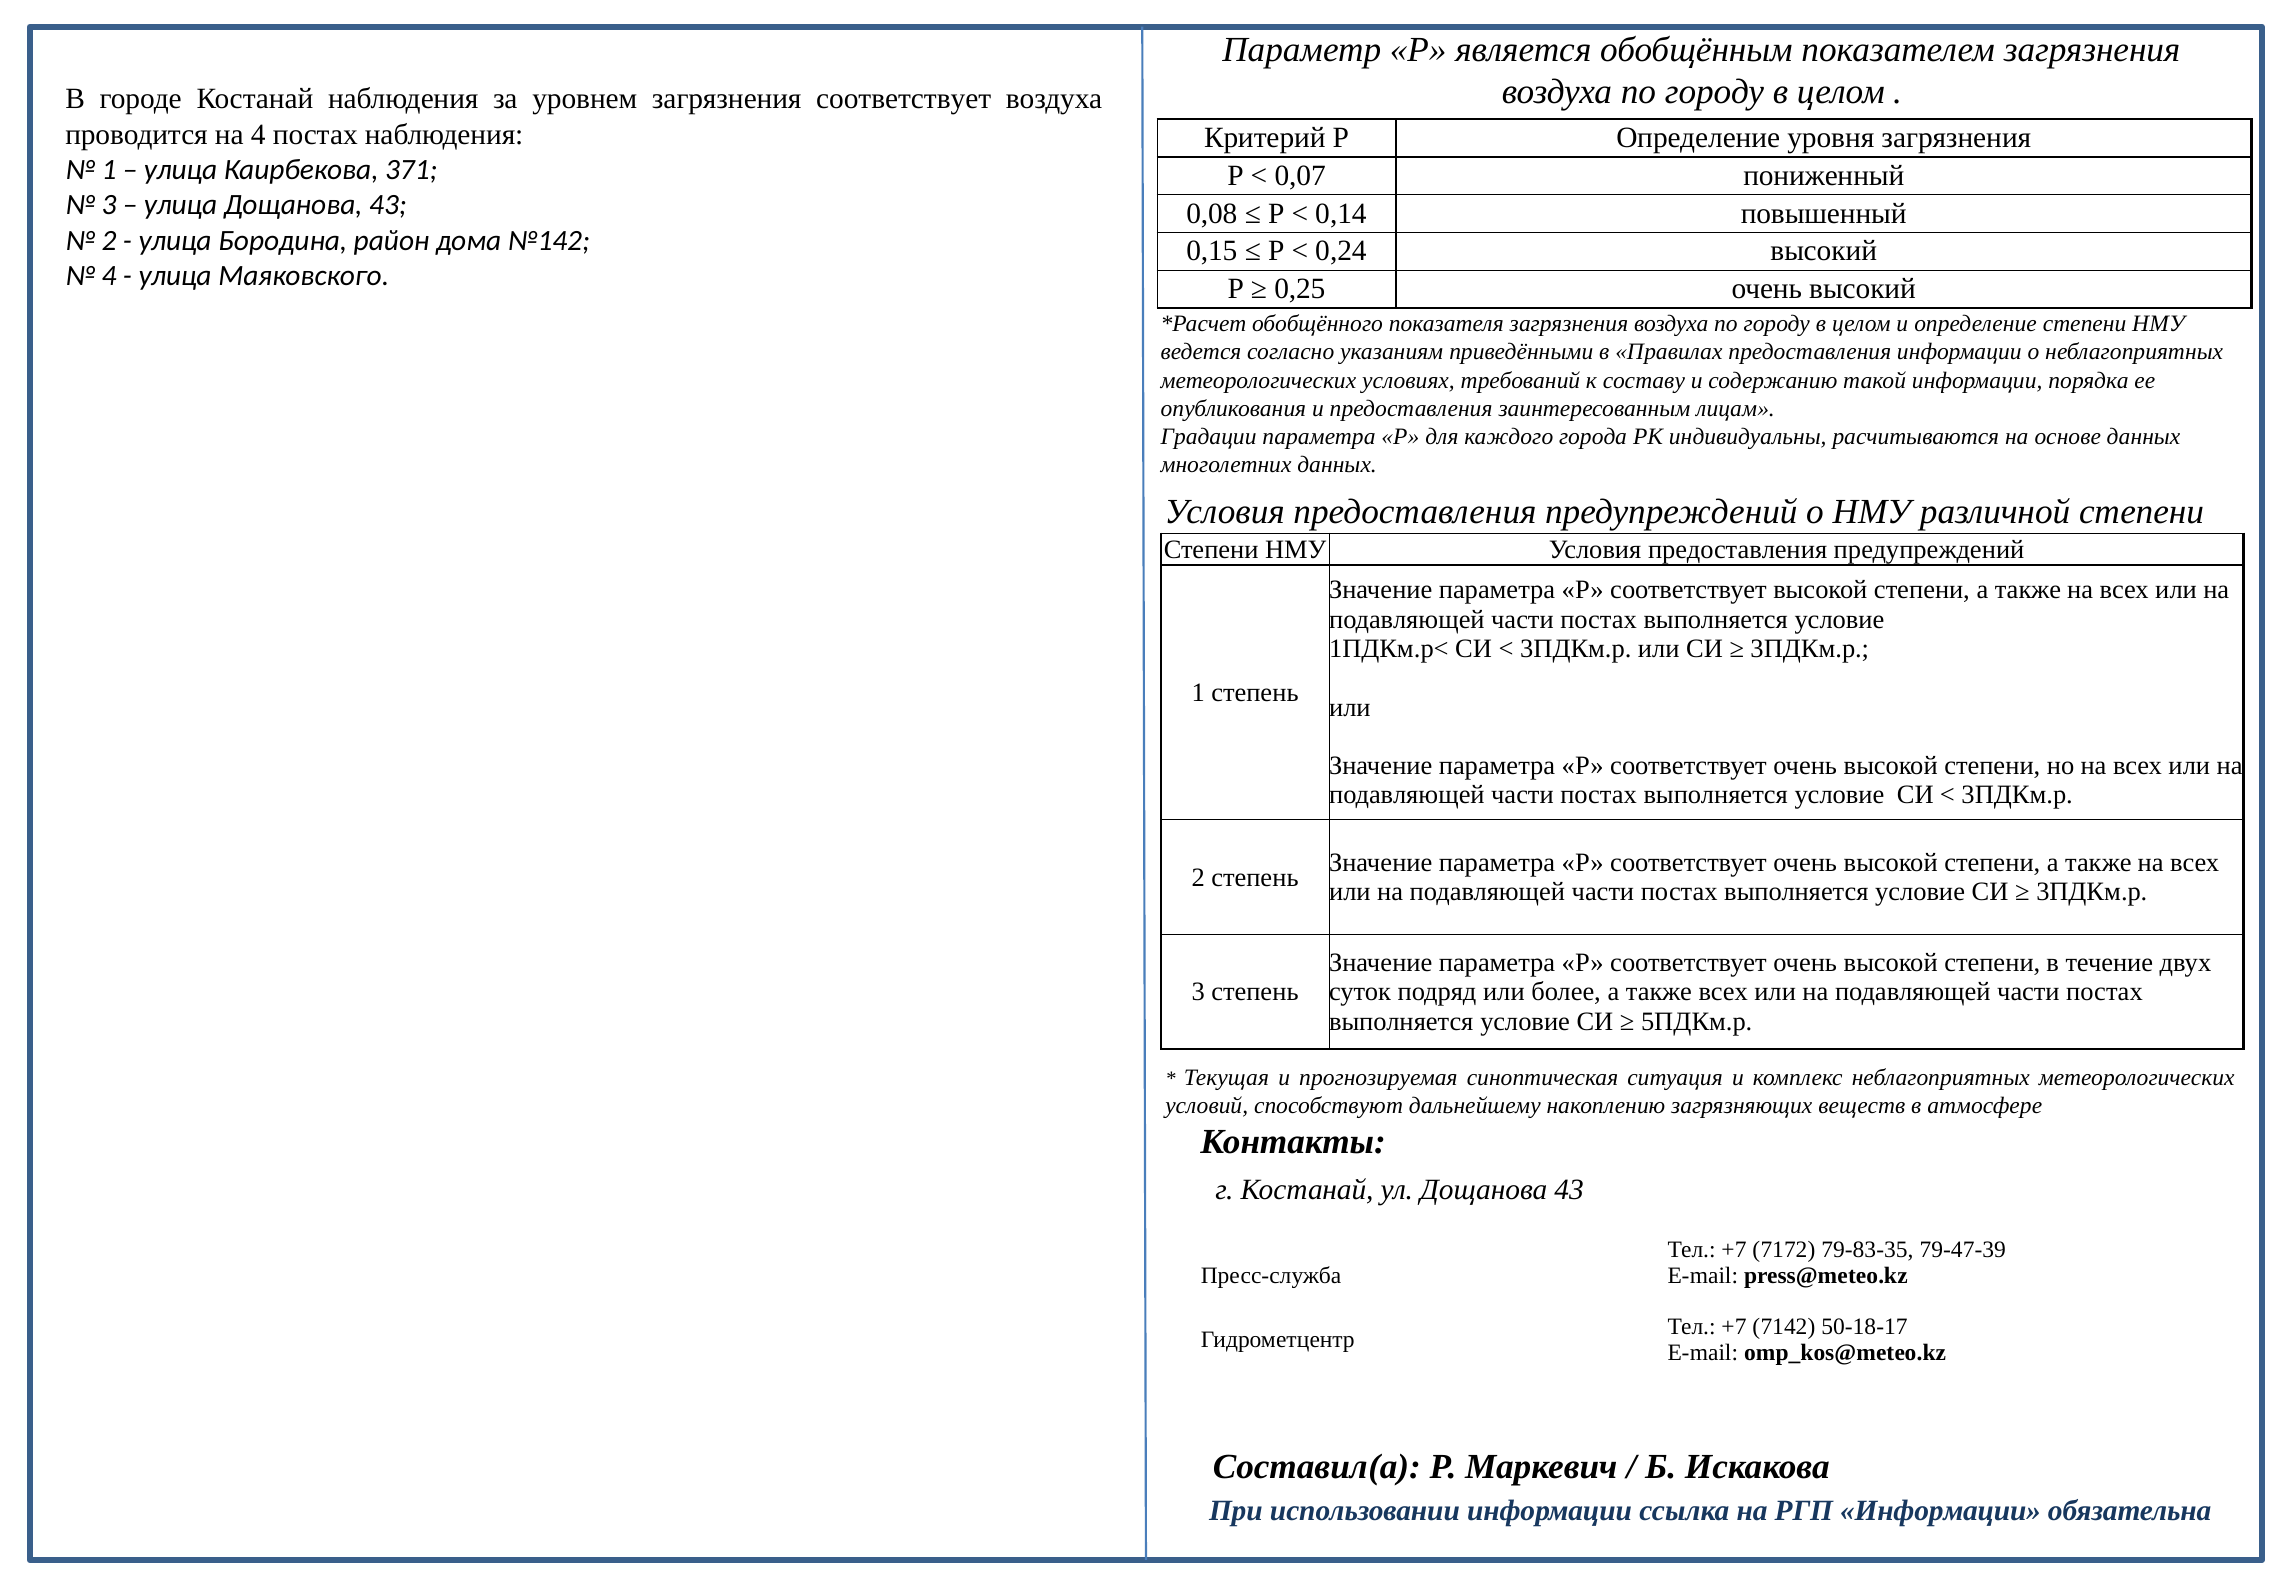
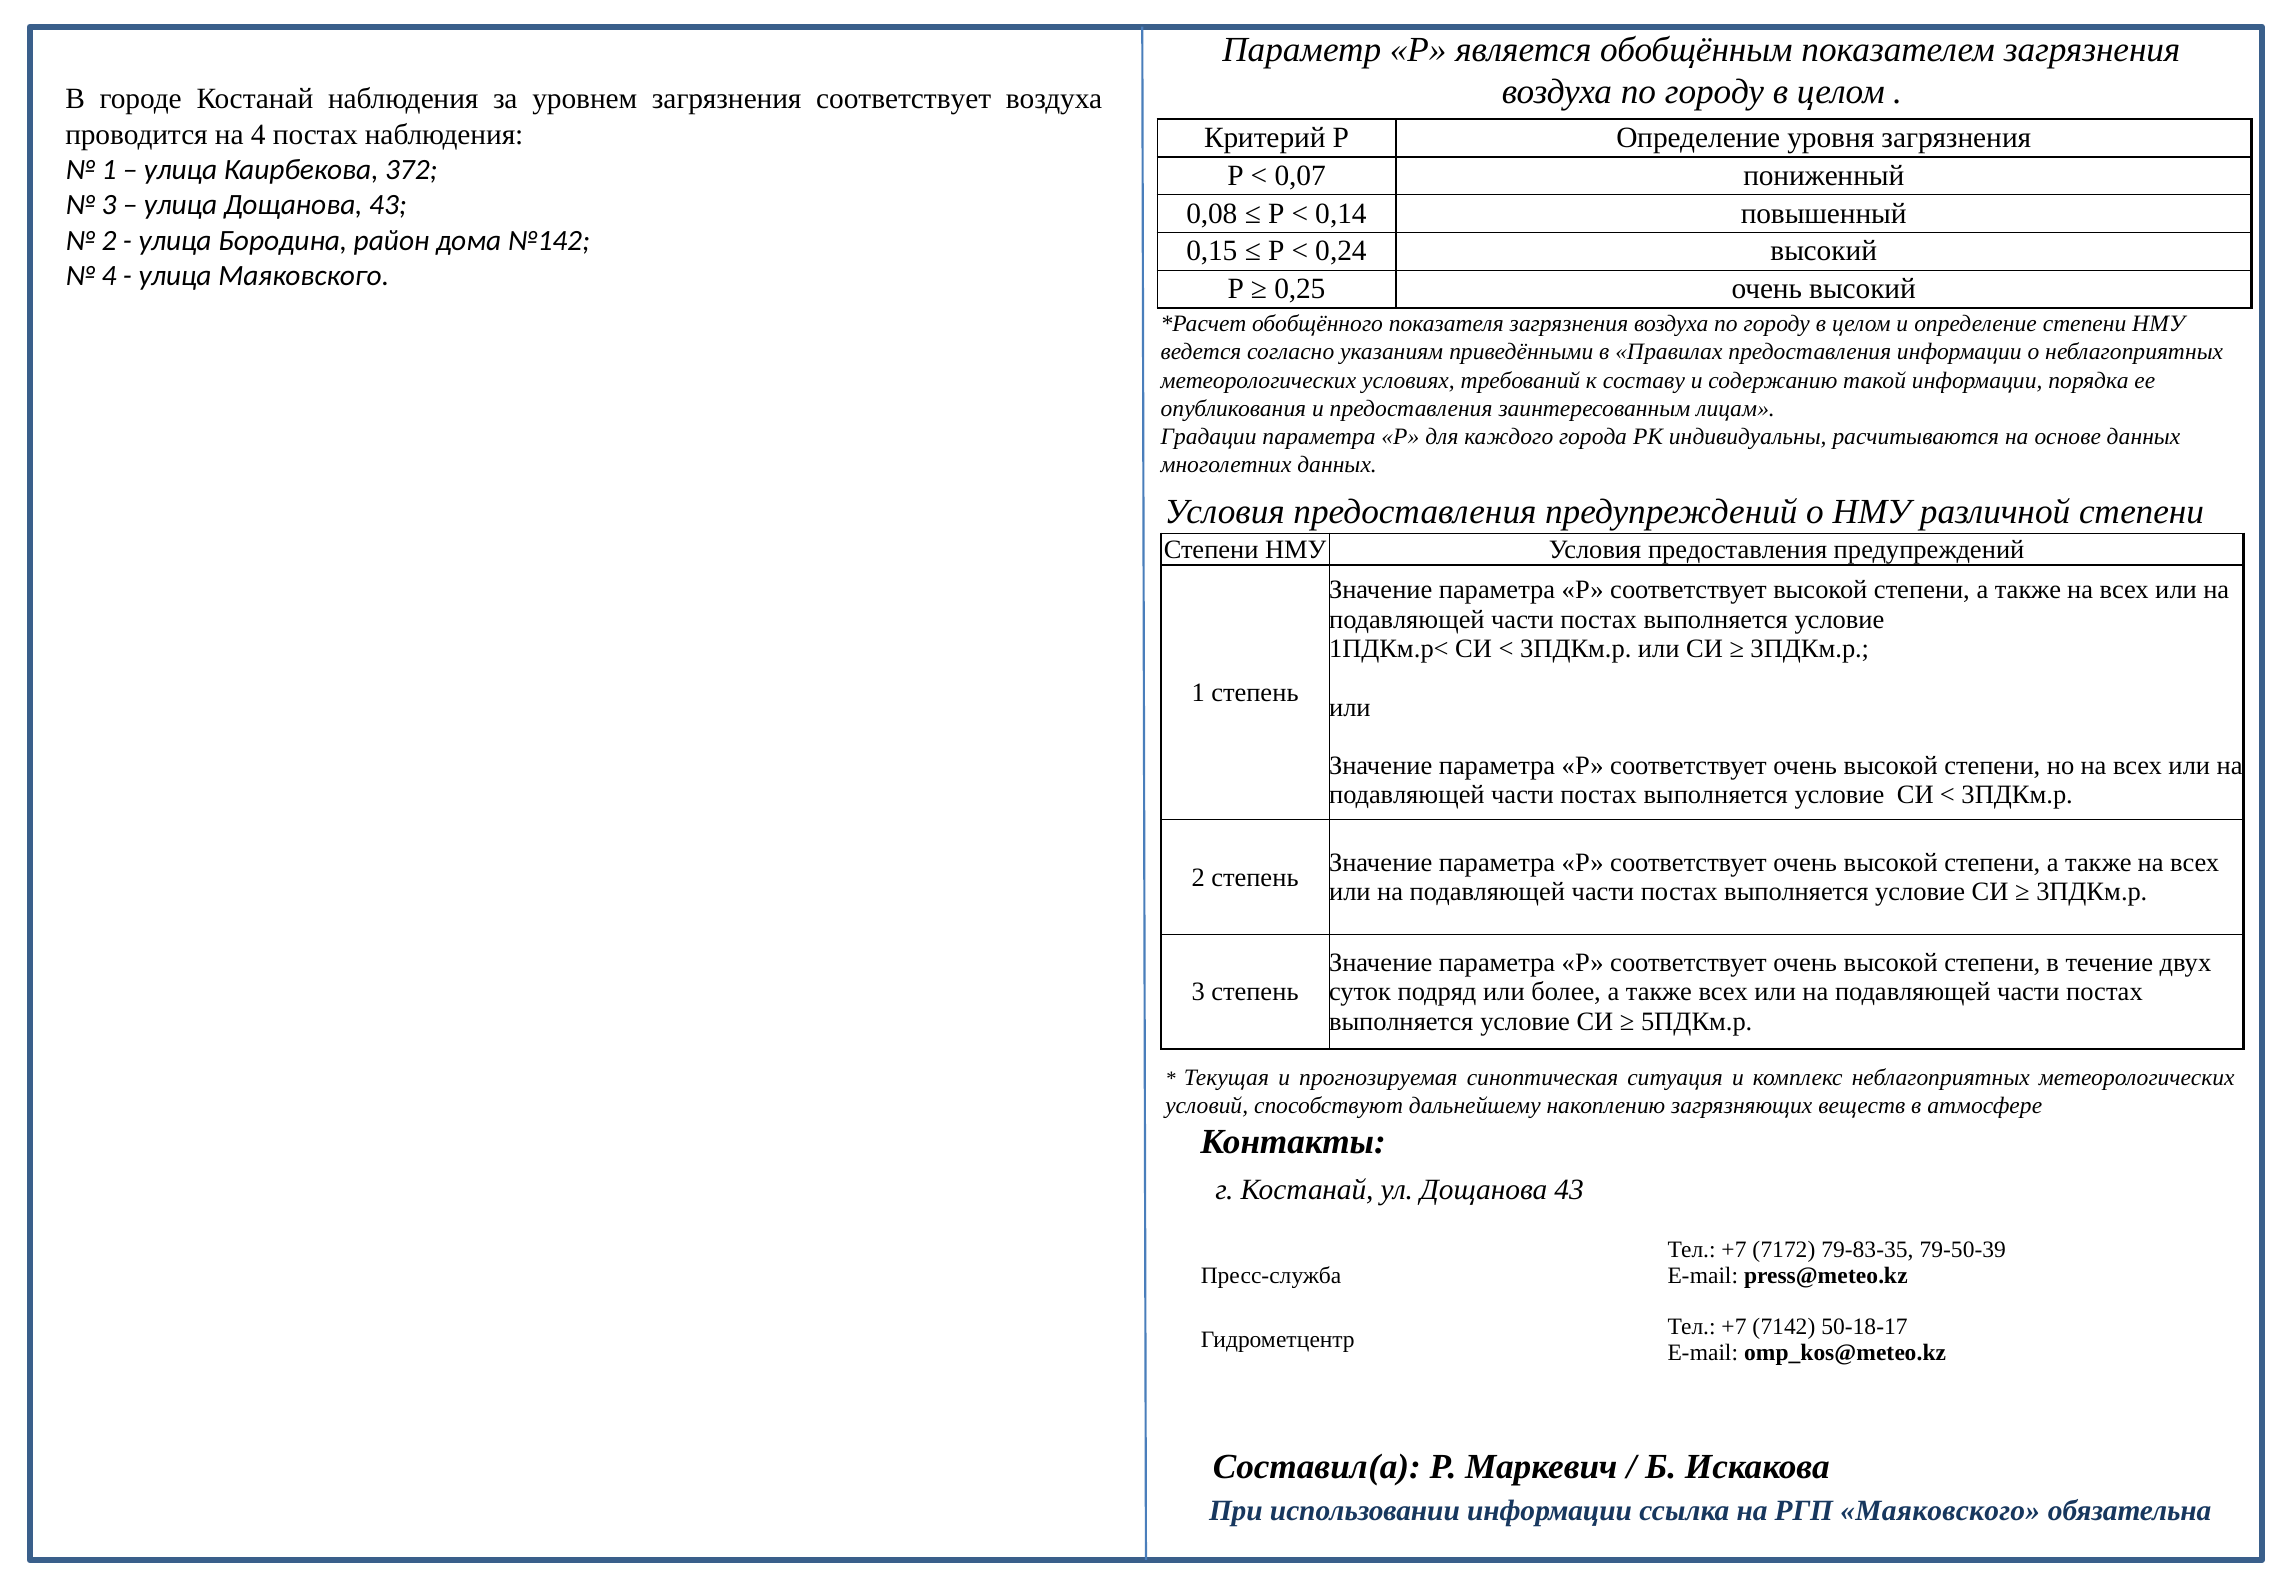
371: 371 -> 372 (411, 170)
79-47-39: 79-47-39 -> 79-50-39 (1963, 1249)
РГП Информации: Информации -> Маяковского (1940, 1511)
